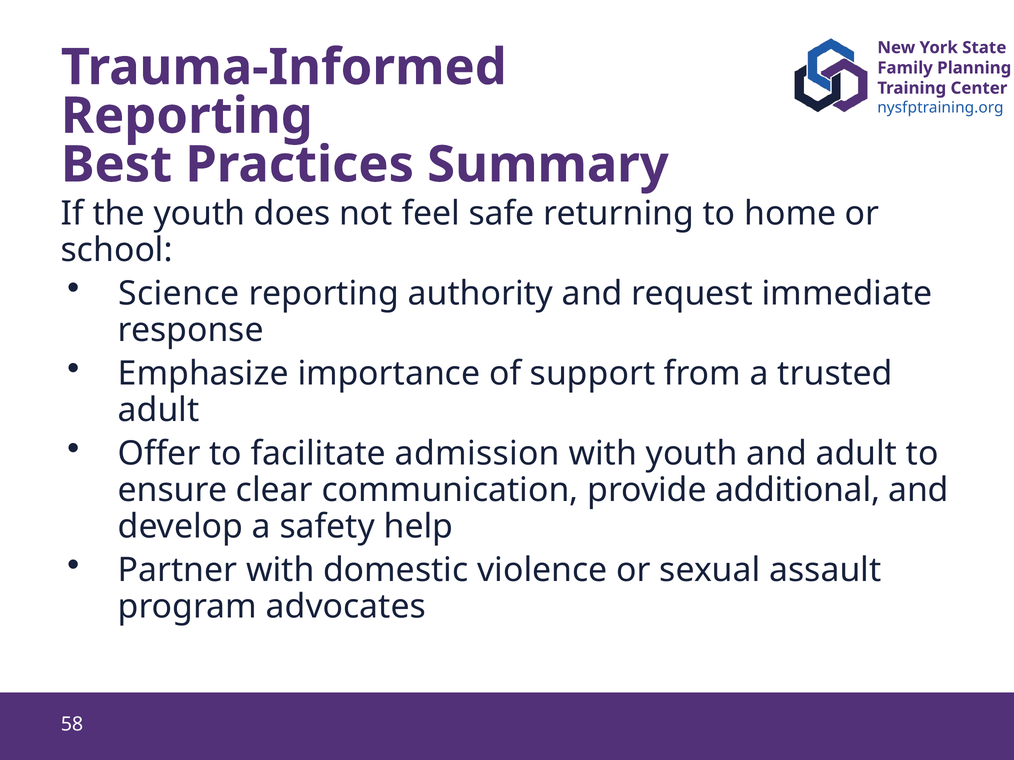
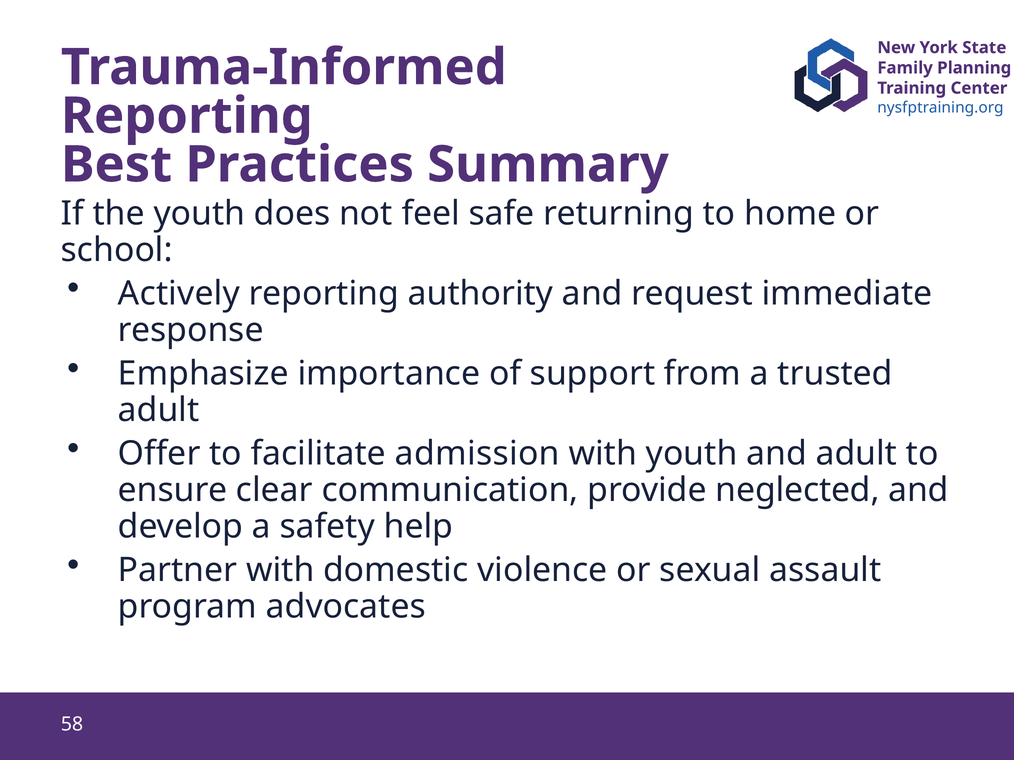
Science: Science -> Actively (179, 294)
additional: additional -> neglected (798, 490)
